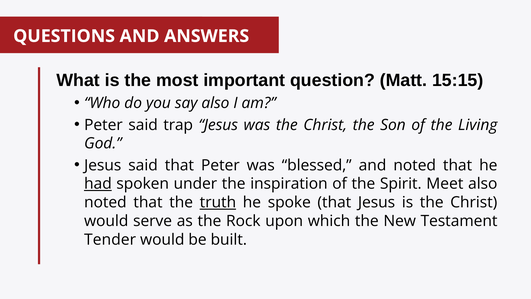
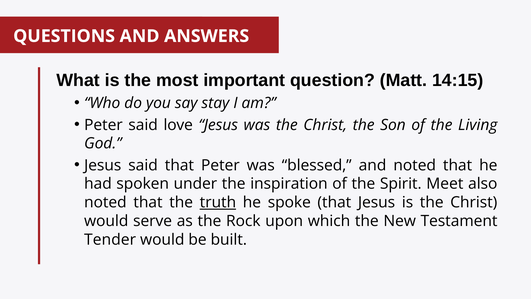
15:15: 15:15 -> 14:15 (458, 80)
say also: also -> stay (215, 103)
trap: trap -> love (178, 125)
had underline: present -> none (98, 184)
